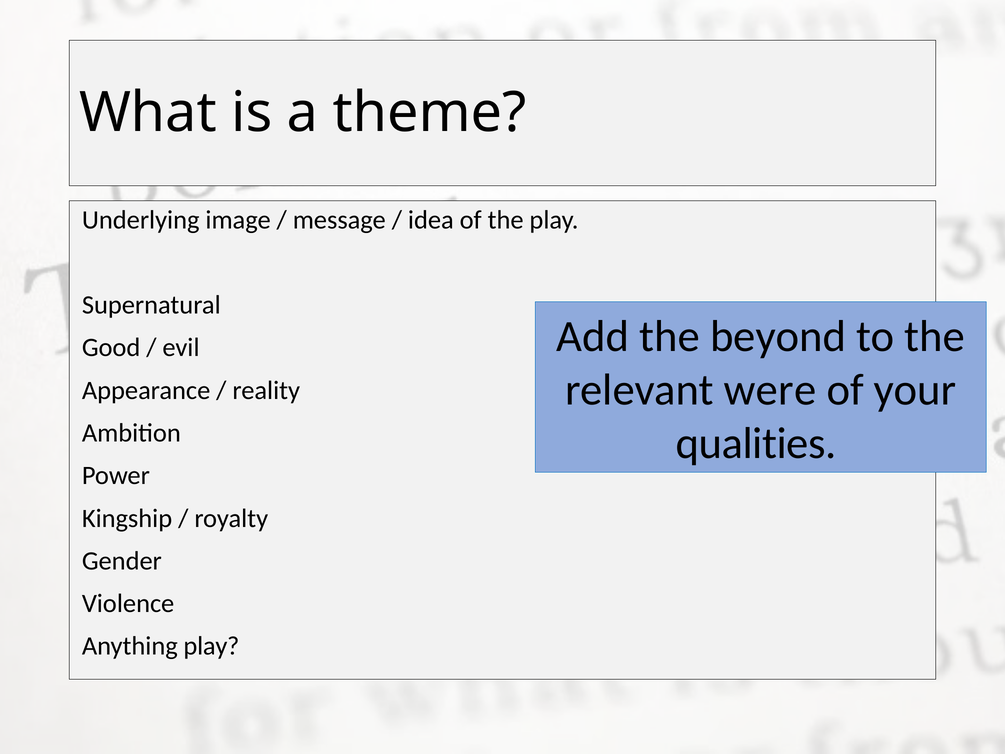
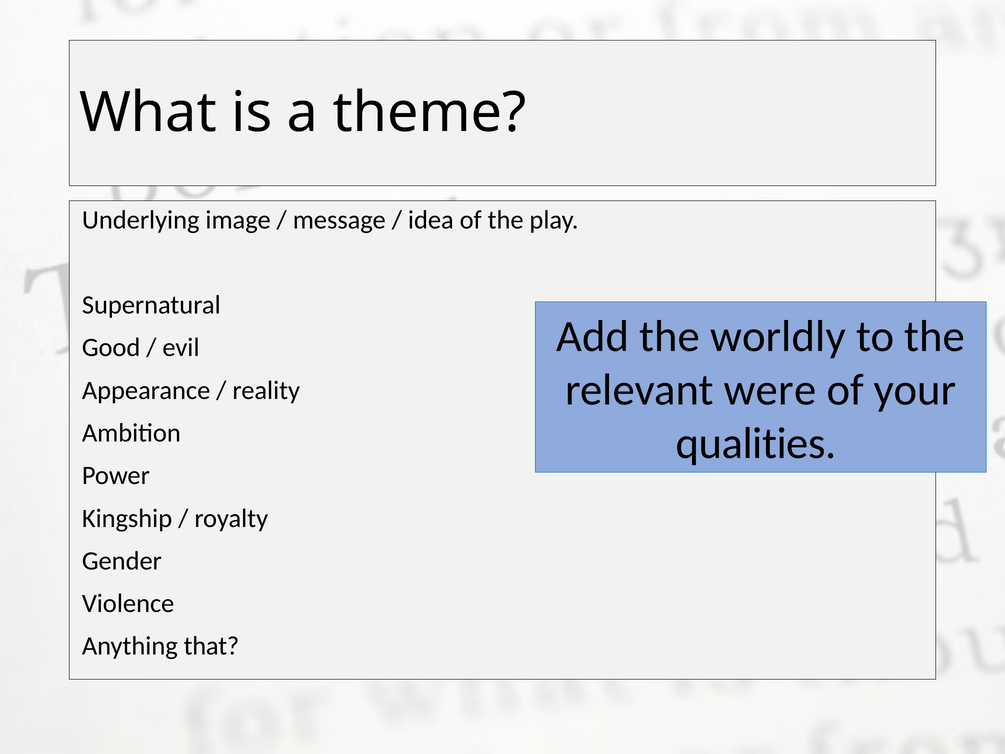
beyond: beyond -> worldly (778, 336)
Anything play: play -> that (211, 646)
